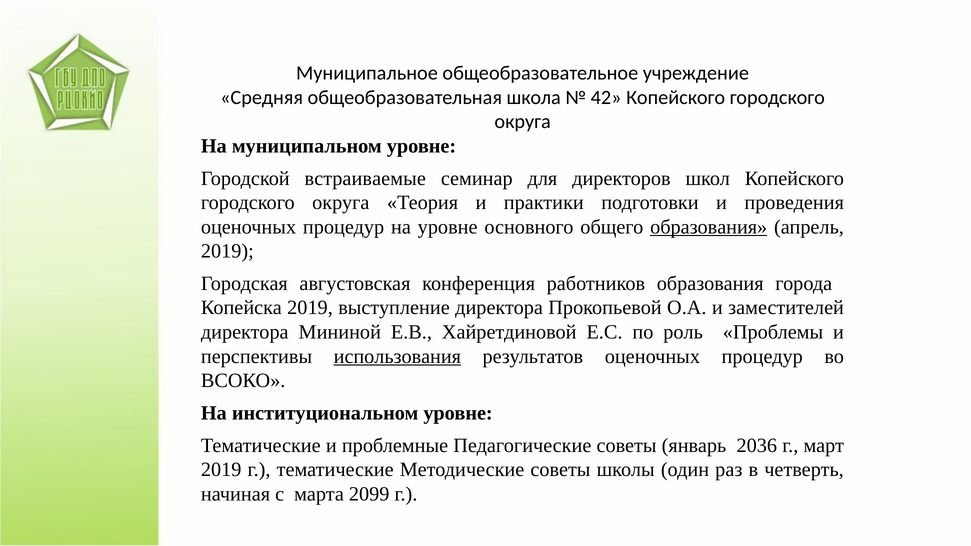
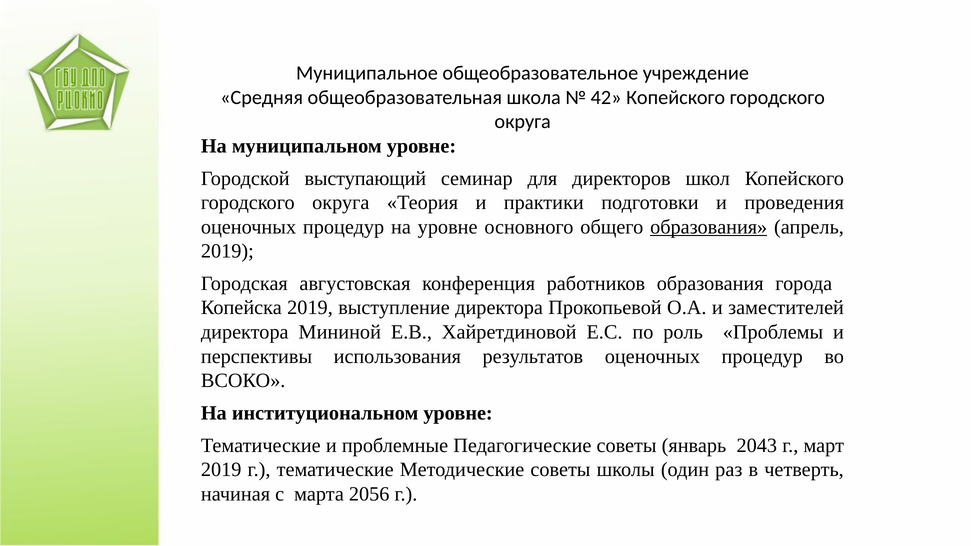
встраиваемые: встраиваемые -> выступающий (365, 178)
использования underline: present -> none (397, 356)
2036: 2036 -> 2043 (757, 445)
2099: 2099 -> 2056 (369, 494)
